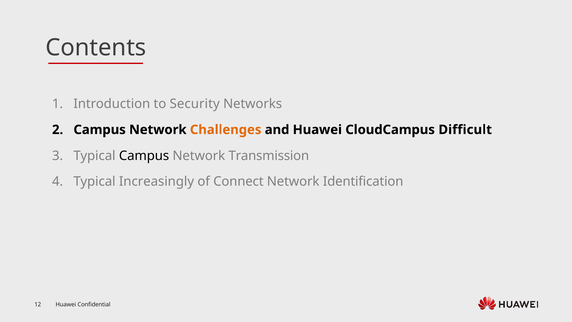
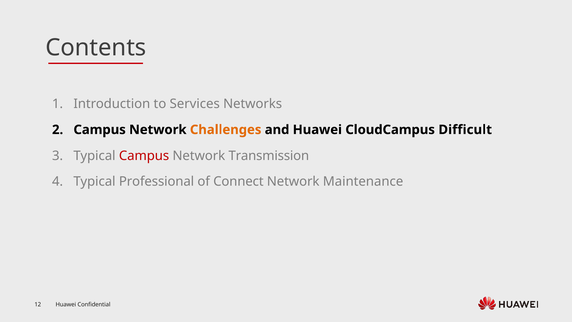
Security: Security -> Services (195, 104)
Campus colour: black -> red (144, 156)
Increasingly: Increasingly -> Professional (157, 181)
Identification: Identification -> Maintenance (363, 181)
